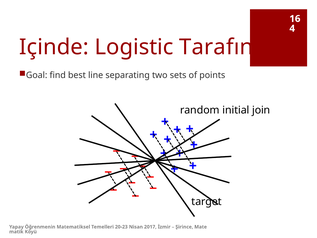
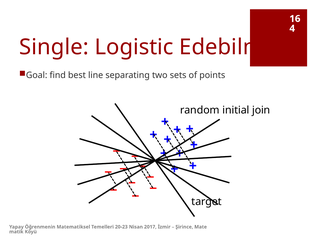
Içinde: Içinde -> Single (54, 47)
Tarafından: Tarafından -> Edebilmişti (236, 47)
